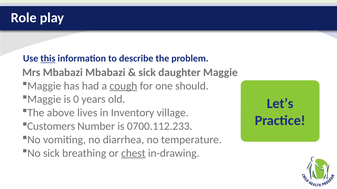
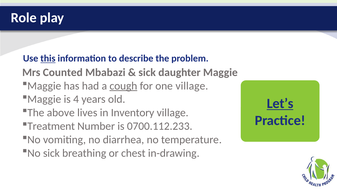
Mrs Mbabazi: Mbabazi -> Counted (63, 73)
one should: should -> village (192, 86)
0: 0 -> 4 (76, 100)
Let’s underline: none -> present (280, 104)
Customers: Customers -> Treatment (51, 127)
chest underline: present -> none (133, 154)
